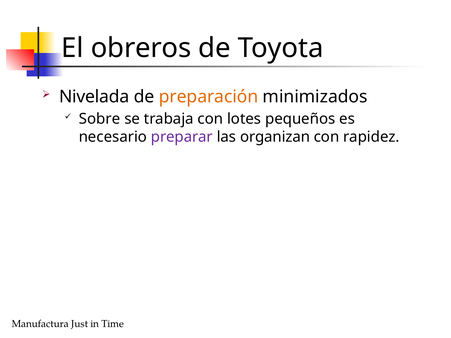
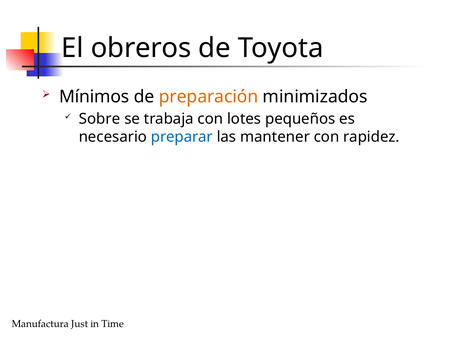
Nivelada: Nivelada -> Mínimos (94, 97)
preparar colour: purple -> blue (182, 137)
organizan: organizan -> mantener (275, 137)
